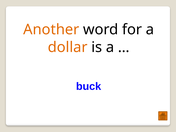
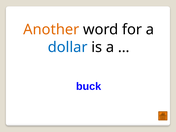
dollar colour: orange -> blue (68, 47)
